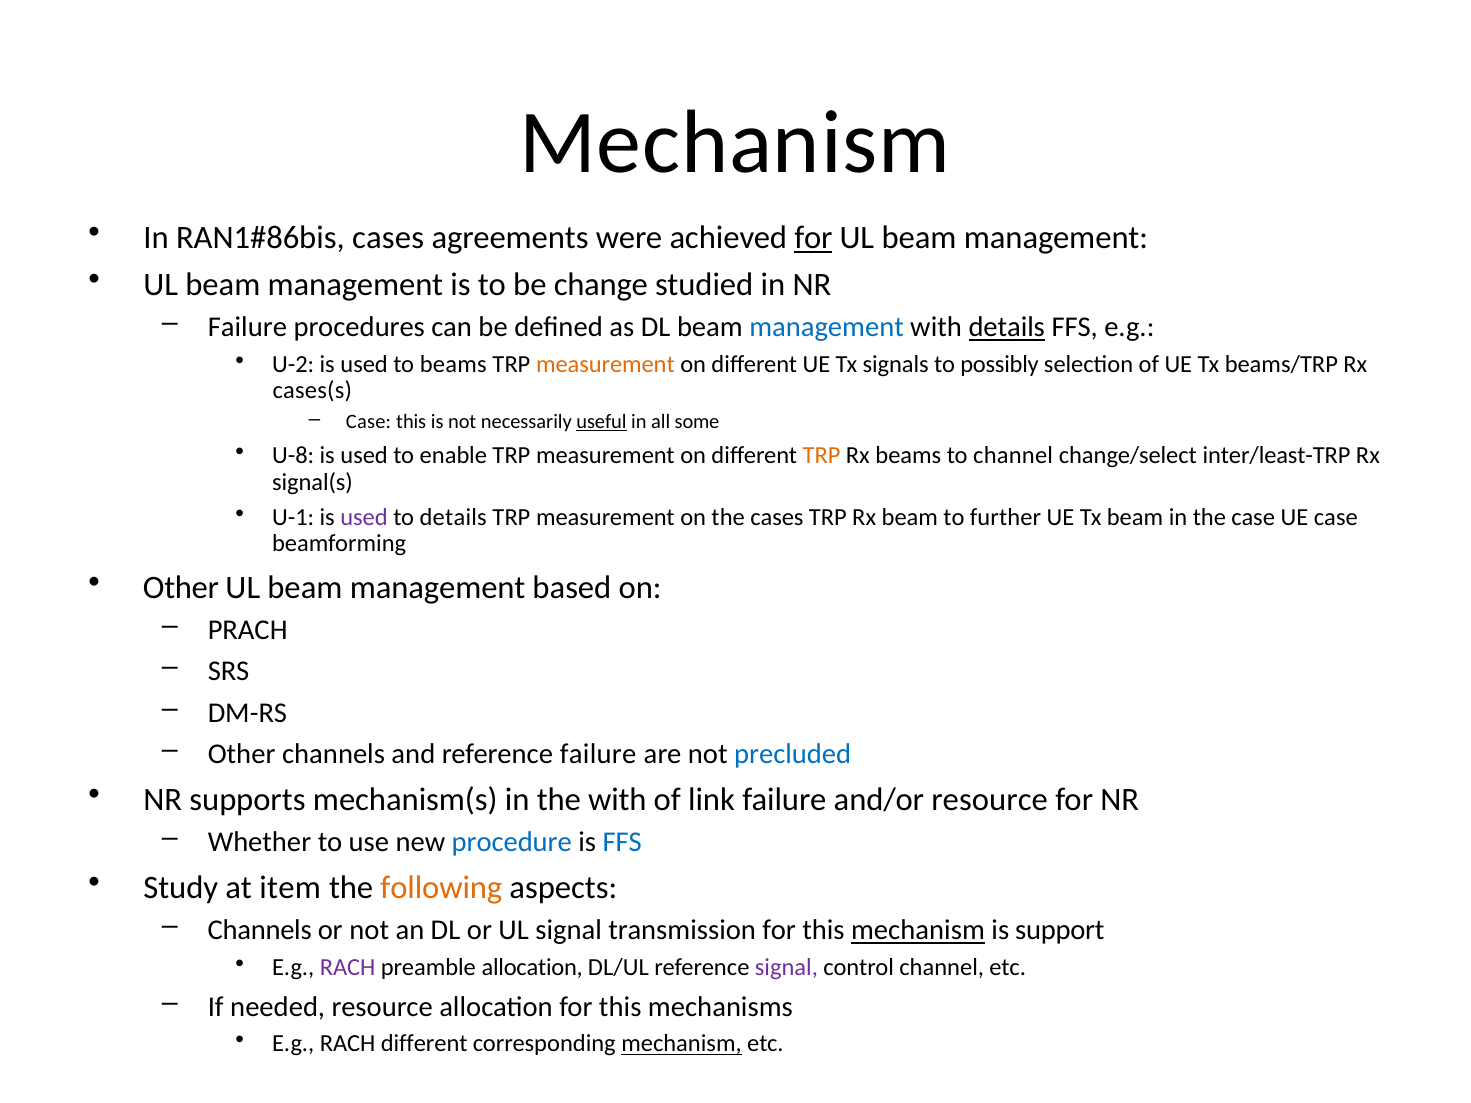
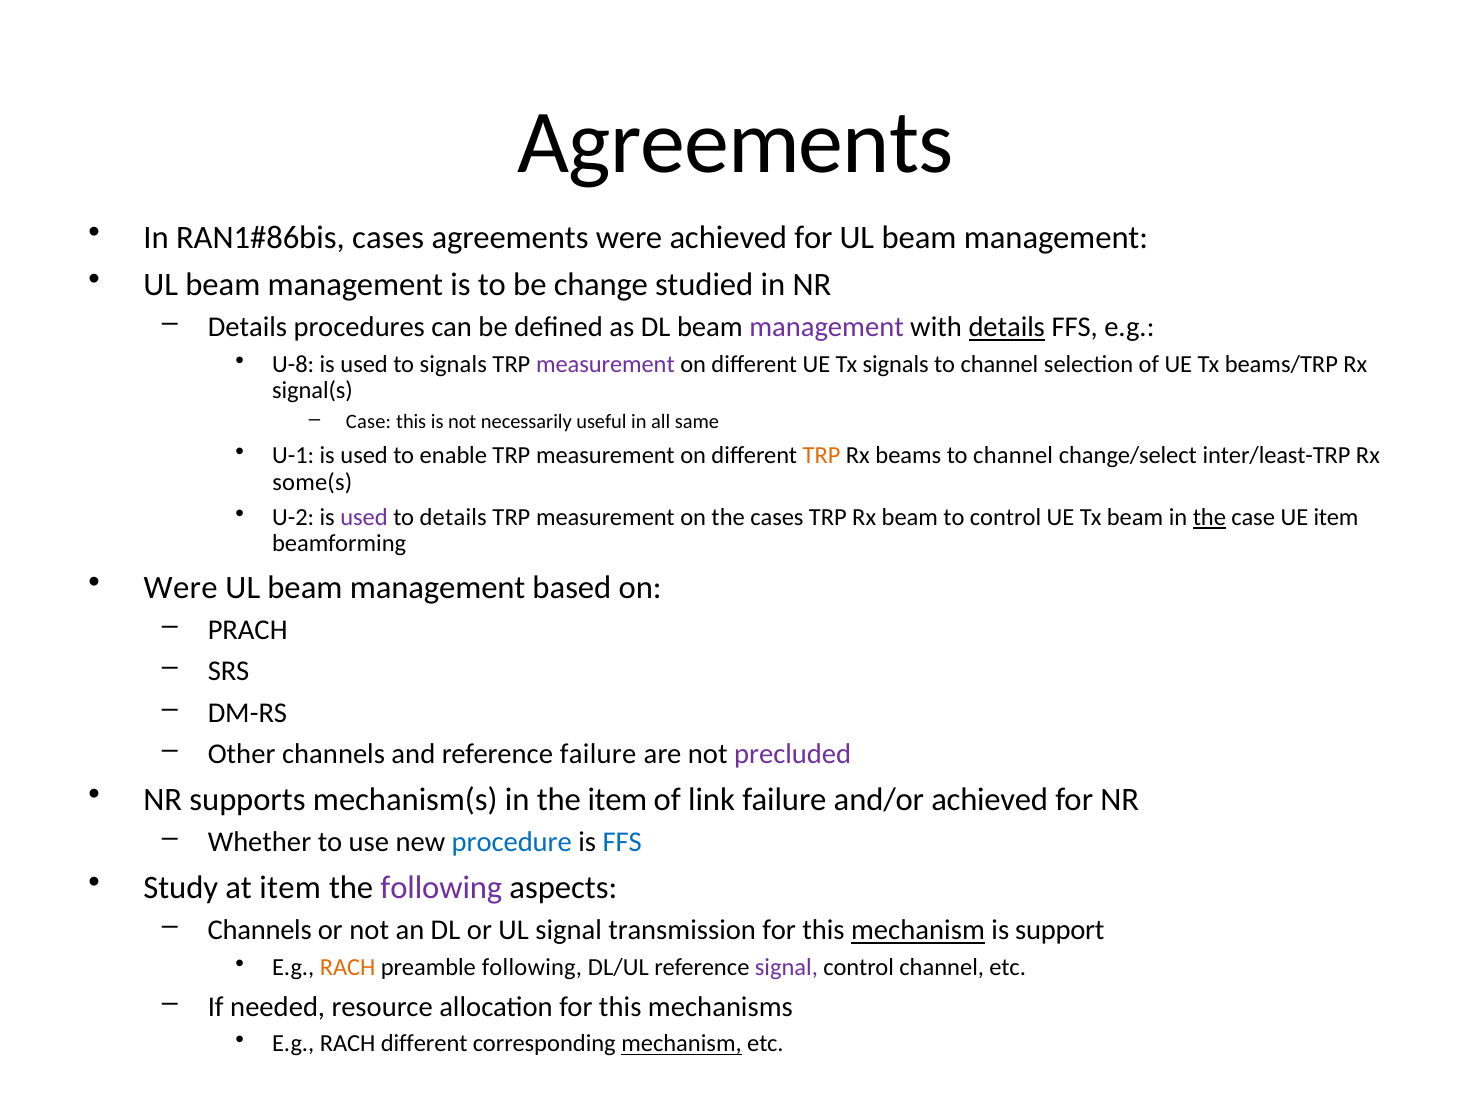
Mechanism: Mechanism -> Agreements (736, 142)
for underline: present -> none (813, 238)
Failure: Failure -> Details (247, 327)
management colour: blue -> purple (827, 327)
U-2: U-2 -> U-8 (293, 364)
to beams: beams -> signals (453, 364)
measurement colour: orange -> purple (605, 364)
possibly: possibly -> channel (999, 364)
cases(s: cases(s -> signal(s (312, 391)
useful underline: present -> none (601, 422)
some: some -> same (697, 422)
U-8: U-8 -> U-1 (293, 456)
signal(s: signal(s -> some(s (312, 482)
U-1: U-1 -> U-2 (293, 517)
to further: further -> control (1006, 517)
the underline: none -> present (1209, 517)
UE case: case -> item (1336, 517)
Other: Other -> Were (181, 588)
precluded colour: blue -> purple (793, 754)
the with: with -> item (617, 799)
and/or resource: resource -> achieved (990, 799)
following colour: orange -> purple (441, 888)
RACH colour: purple -> orange (348, 968)
preamble allocation: allocation -> following (532, 968)
